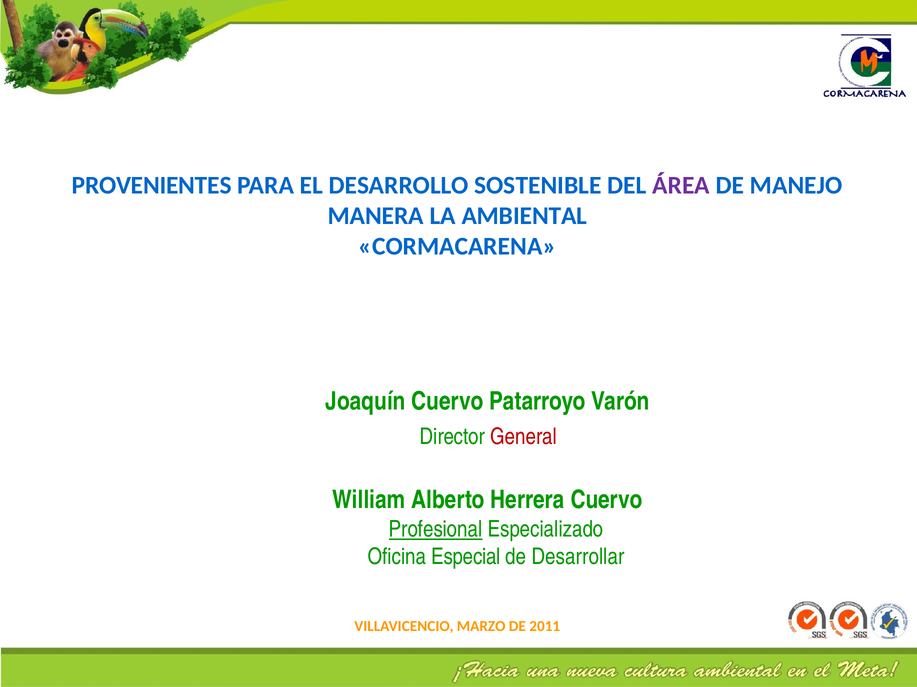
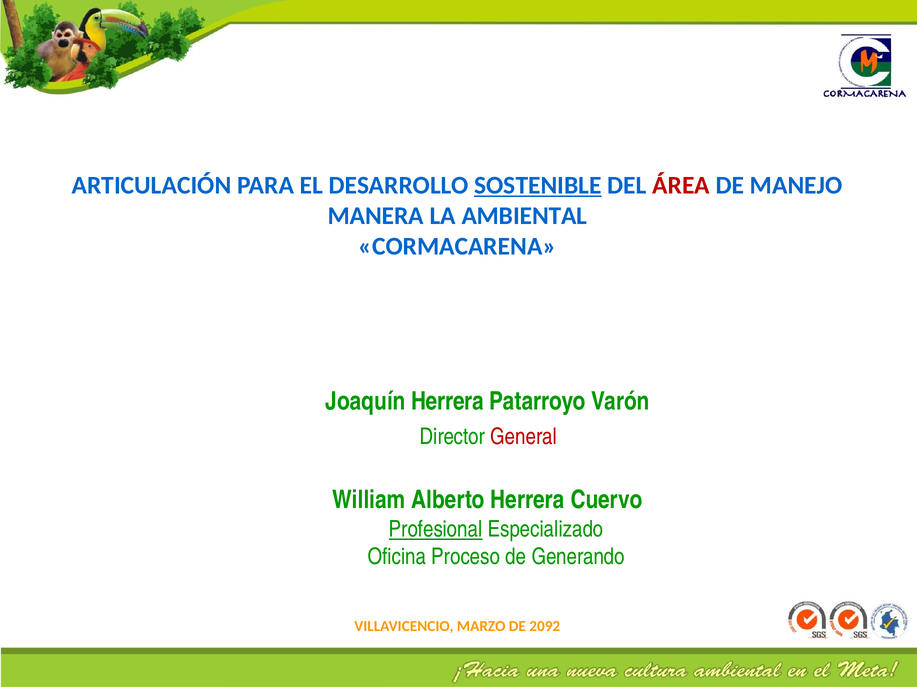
PROVENIENTES: PROVENIENTES -> ARTICULACIÓN (152, 185)
SOSTENIBLE underline: none -> present (538, 185)
ÁREA colour: purple -> red (681, 185)
Joaquín Cuervo: Cuervo -> Herrera (448, 402)
Especial: Especial -> Proceso (466, 557)
Desarrollar: Desarrollar -> Generando (578, 557)
2011: 2011 -> 2092 (545, 627)
